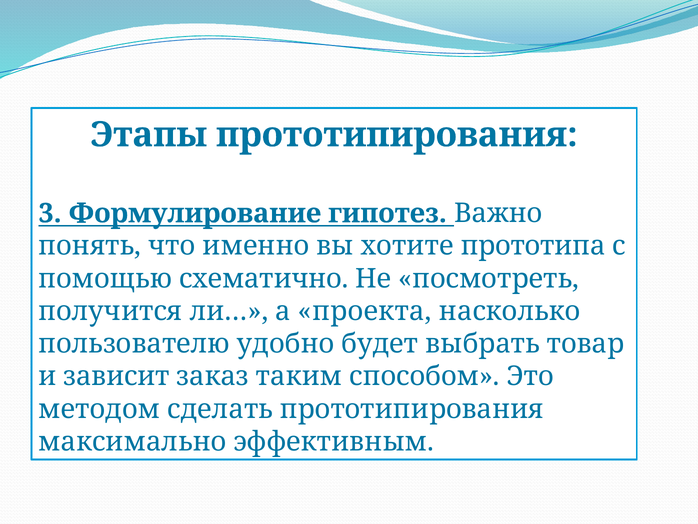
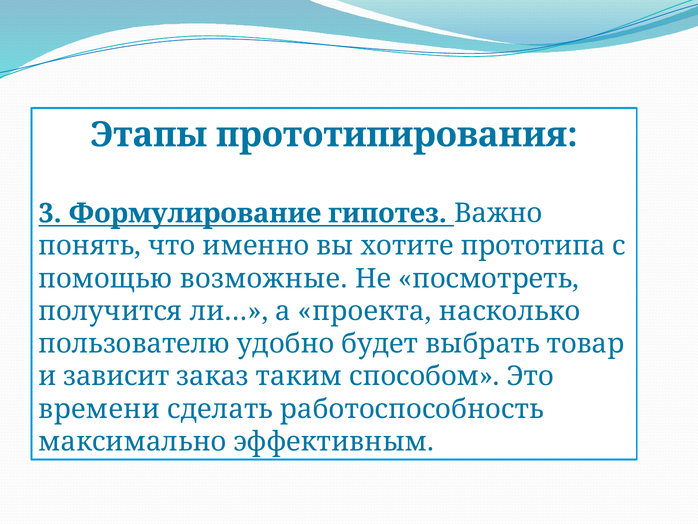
схематично: схематично -> возможные (264, 278)
методом: методом -> времени (99, 409)
сделать прототипирования: прототипирования -> работоспособность (412, 409)
